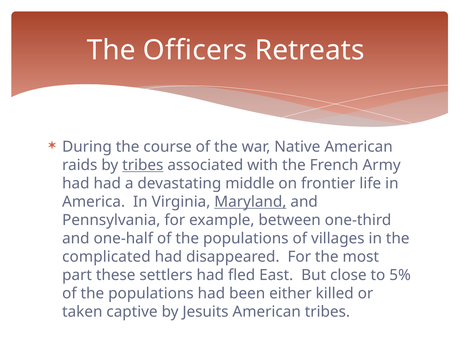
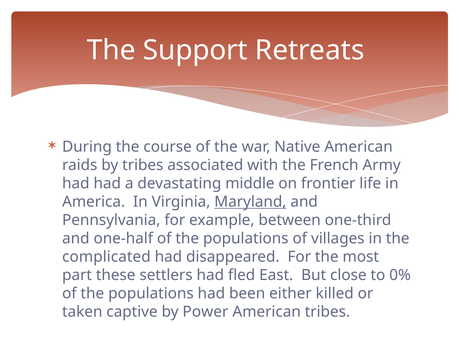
Officers: Officers -> Support (195, 50)
tribes underline: present -> none (143, 165)
5%: 5% -> 0% (400, 275)
Jesuits: Jesuits -> Power (205, 312)
